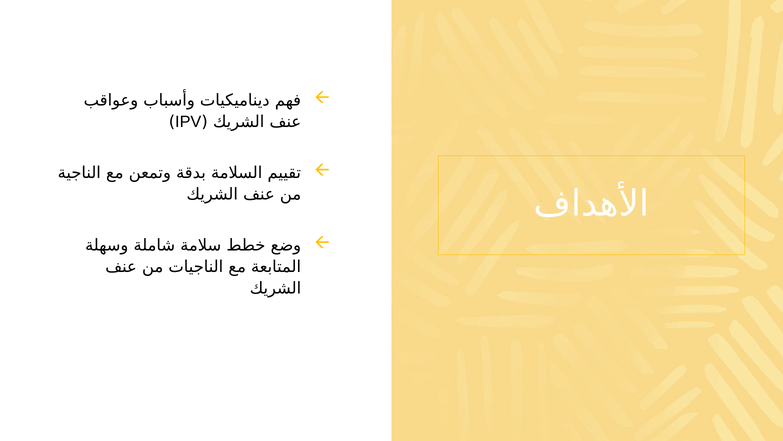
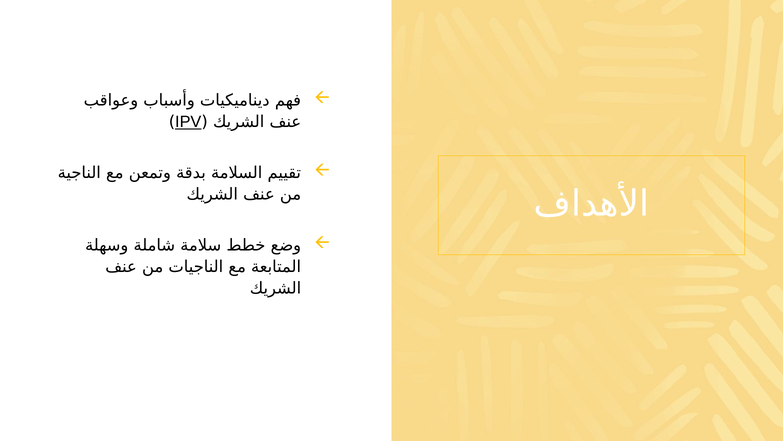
IPV underline: none -> present (188, 122)
